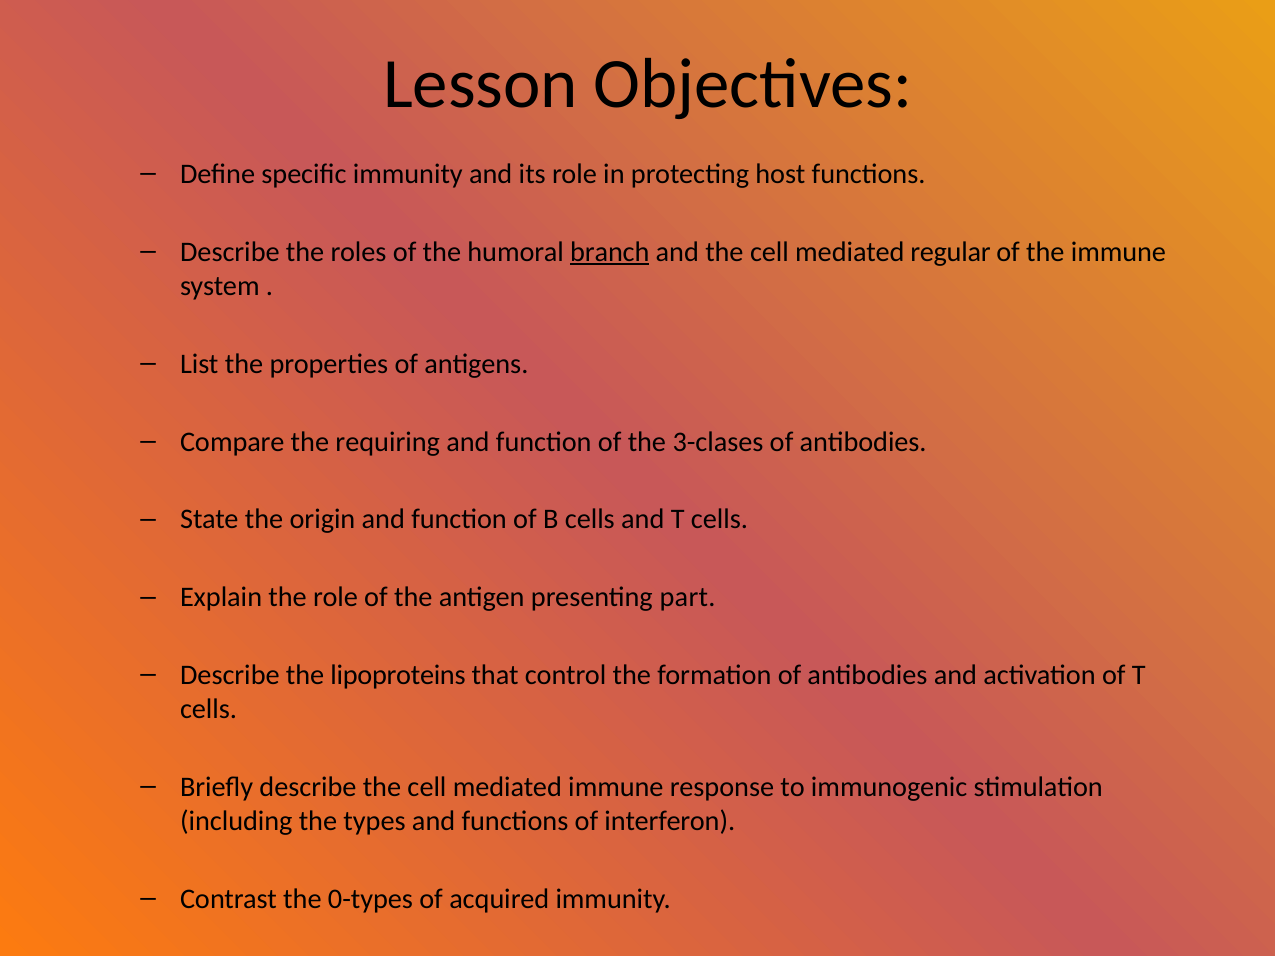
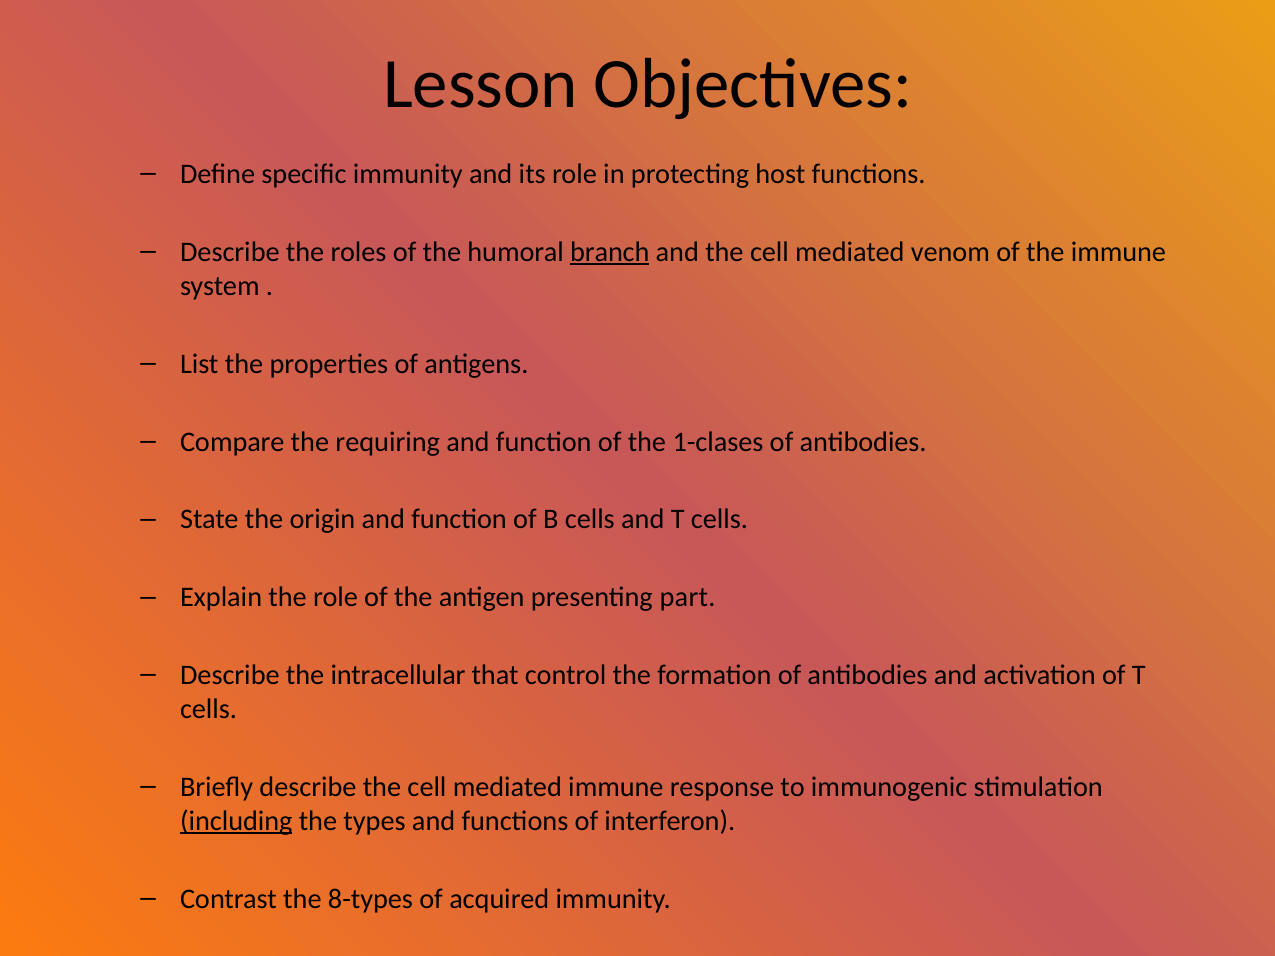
regular: regular -> venom (950, 252)
3-clases: 3-clases -> 1-clases (718, 442)
lipoproteins: lipoproteins -> intracellular (398, 675)
including underline: none -> present (236, 821)
0-types: 0-types -> 8-types (371, 899)
